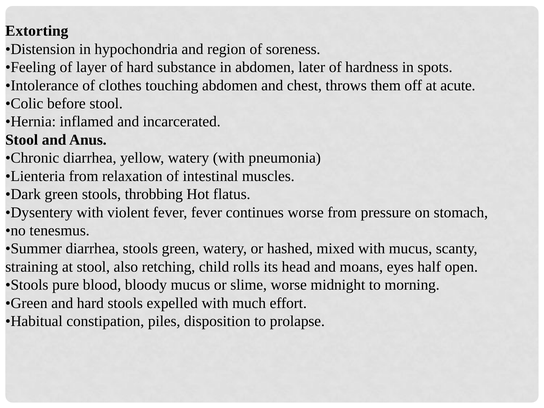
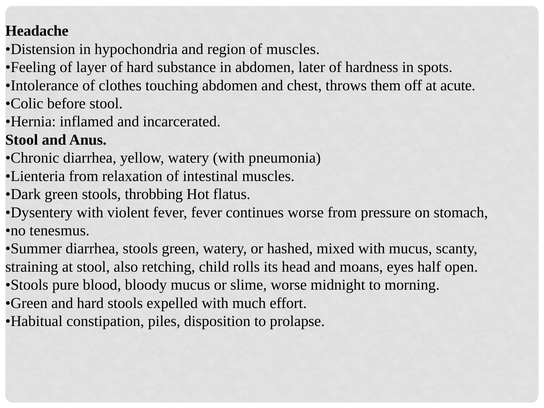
Extorting: Extorting -> Headache (37, 31)
of soreness: soreness -> muscles (293, 49)
